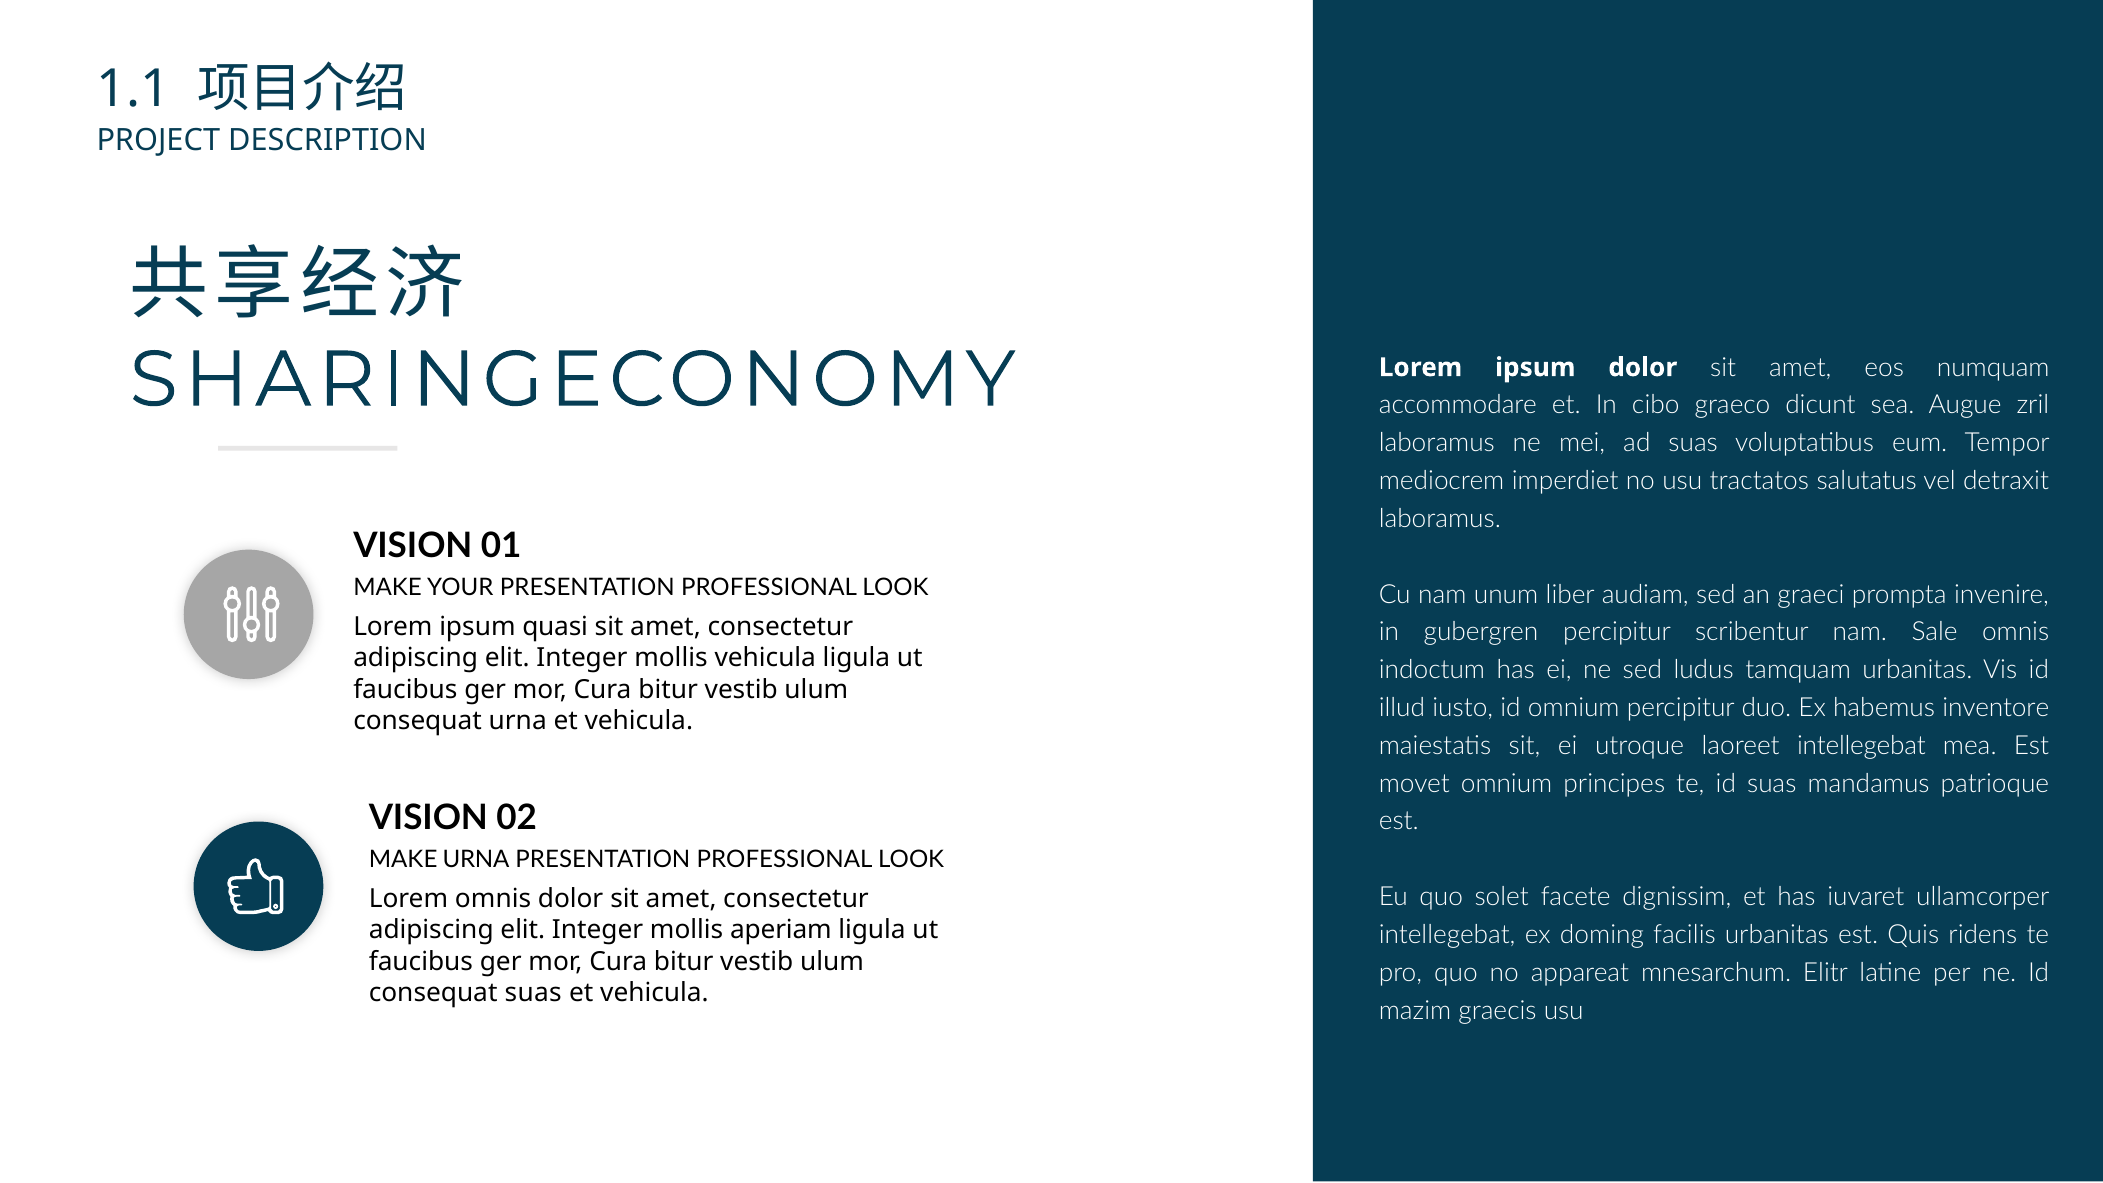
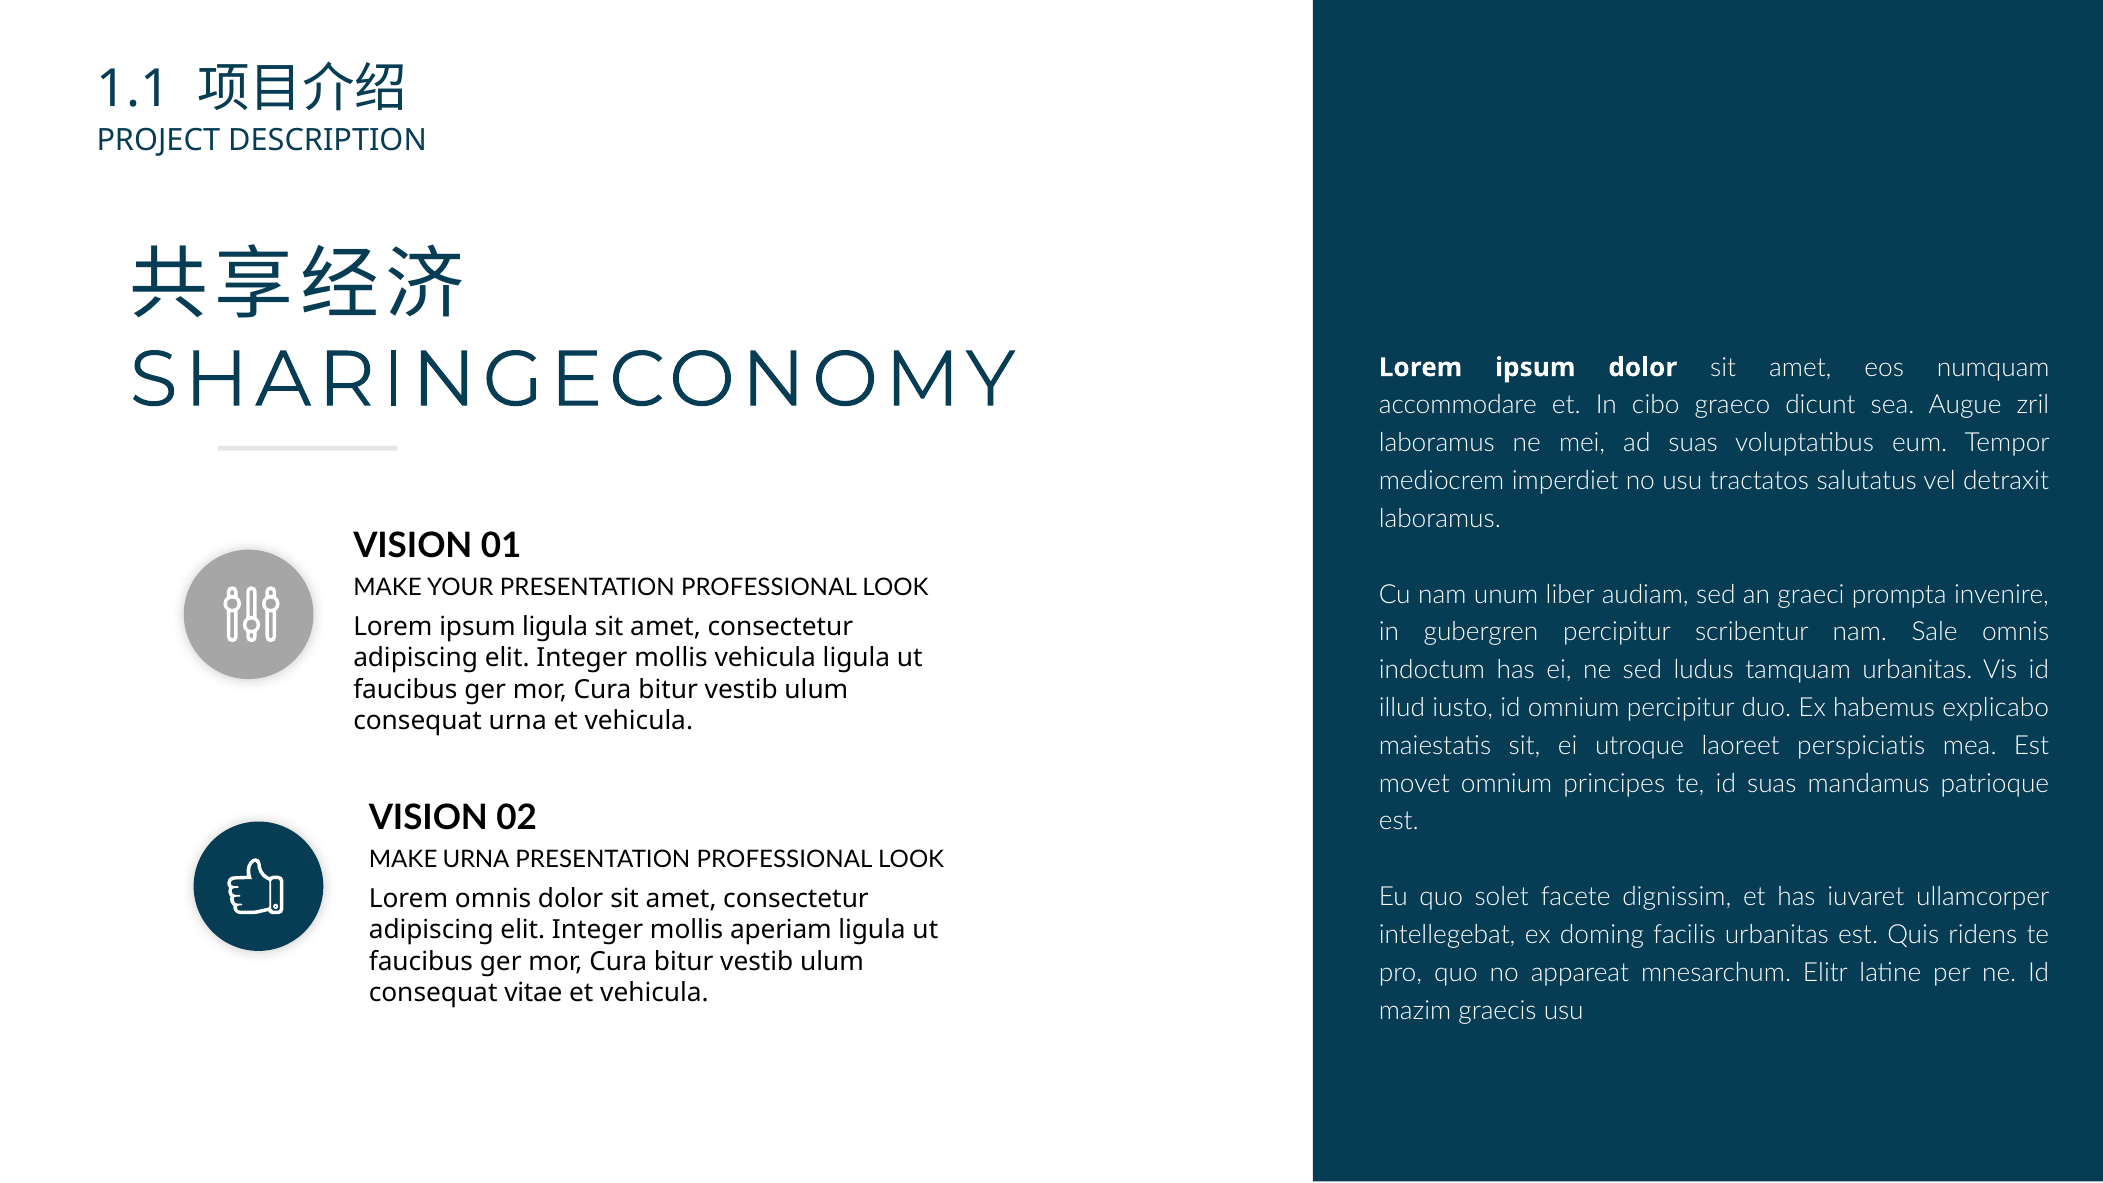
ipsum quasi: quasi -> ligula (555, 627)
inventore: inventore -> explicabo (1996, 708)
laoreet intellegebat: intellegebat -> perspiciatis (1861, 746)
consequat suas: suas -> vitae (533, 993)
